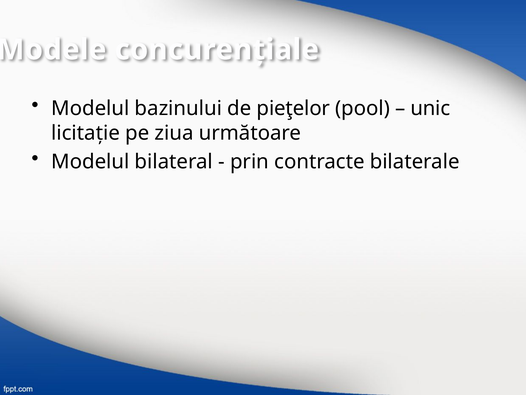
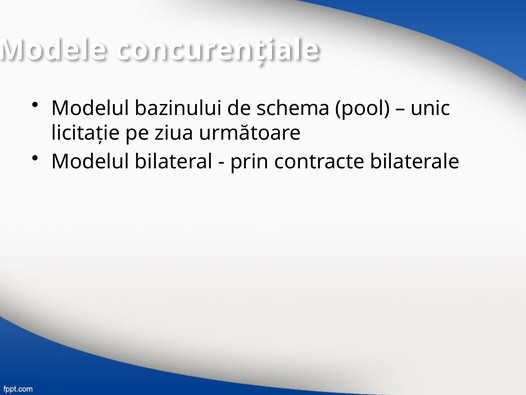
pieţelor: pieţelor -> schema (293, 108)
